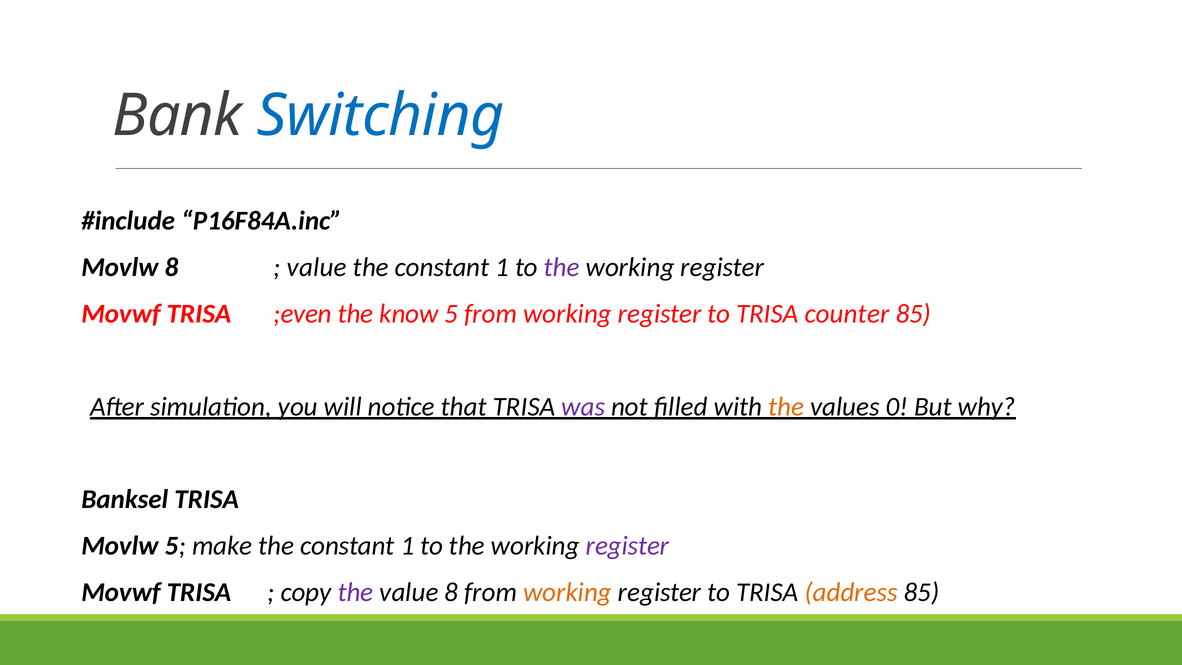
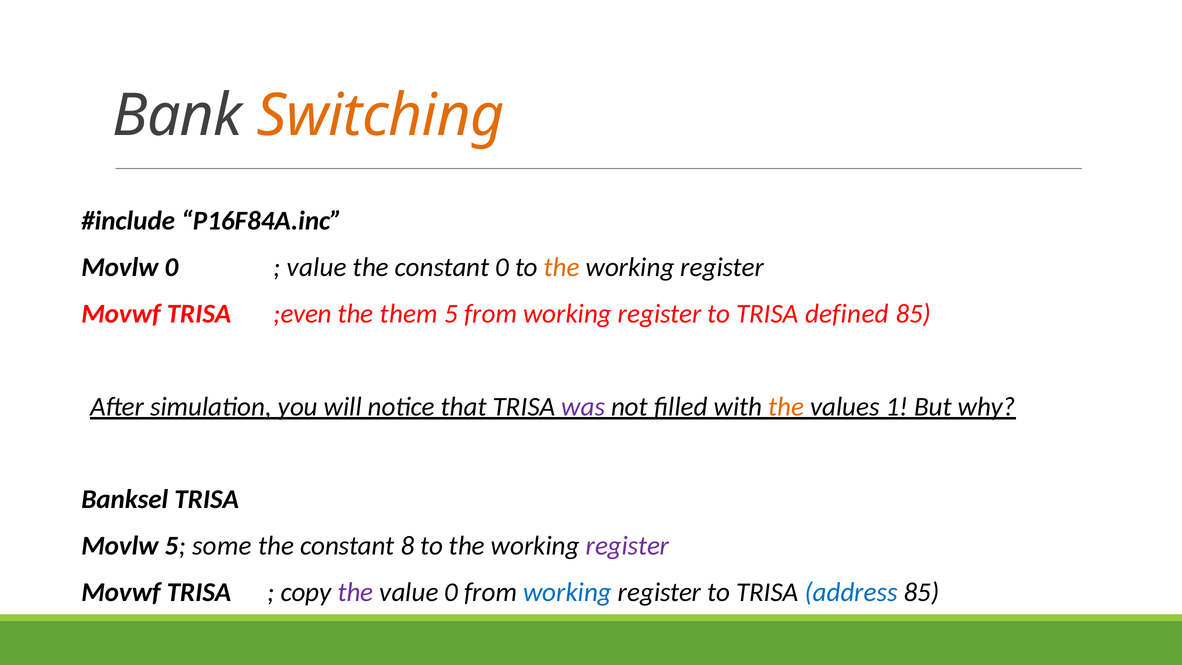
Switching colour: blue -> orange (381, 116)
Movlw 8: 8 -> 0 (171, 267)
1: 1 -> 0 (502, 267)
the colour: purple -> orange (562, 267)
know: know -> them (409, 314)
counter: counter -> defined (847, 314)
0: 0 -> 1 (897, 406)
make: make -> some (222, 546)
1: 1 -> 8 (407, 546)
value 8: 8 -> 0 (451, 592)
working colour: orange -> blue (567, 592)
address colour: orange -> blue (851, 592)
